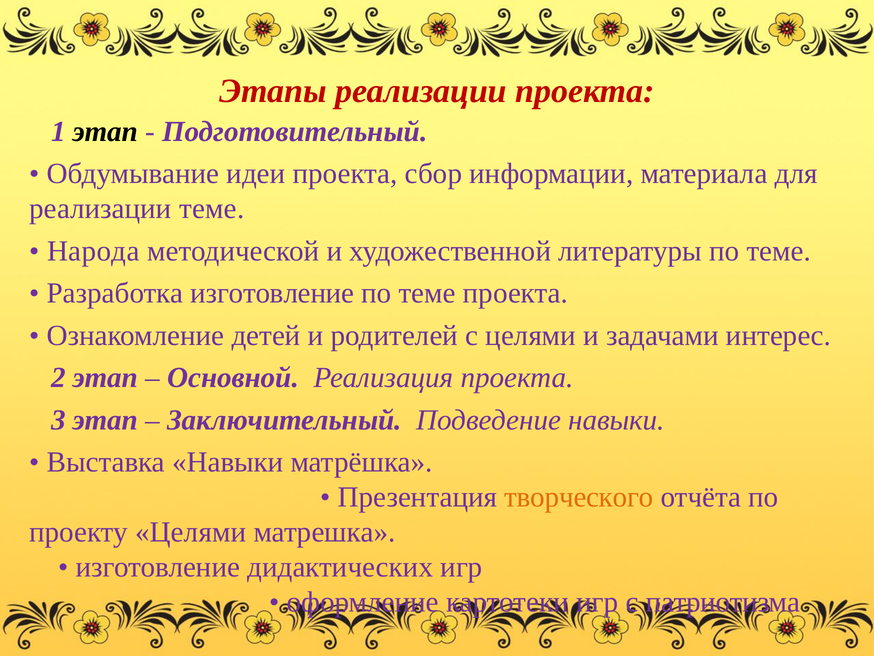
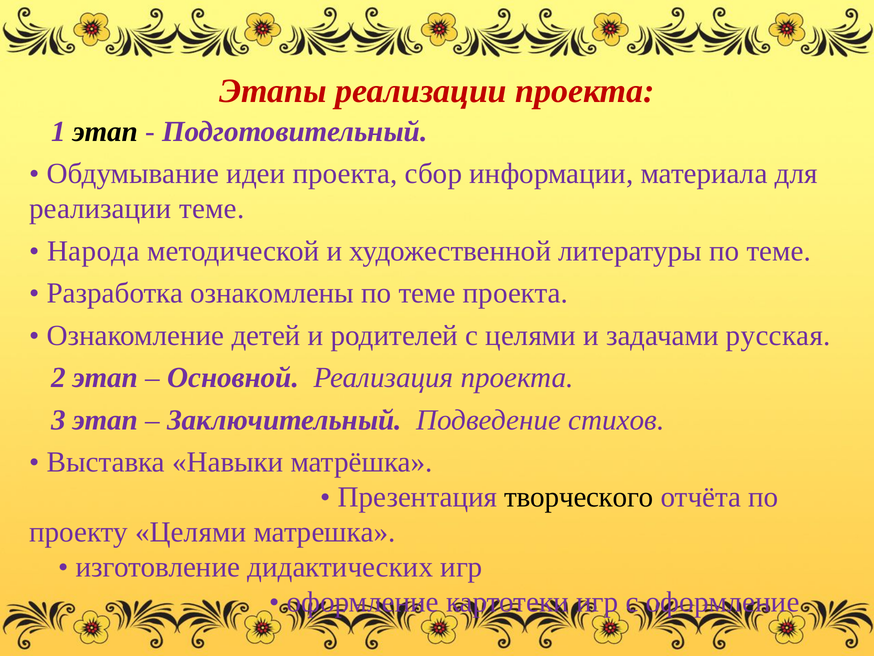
Разработка изготовление: изготовление -> ознакомлены (272, 293)
интерес: интерес -> русская (778, 335)
Подведение навыки: навыки -> стихов (616, 420)
творческого colour: orange -> black (579, 497)
с патриотизма: патриотизма -> оформление (723, 602)
